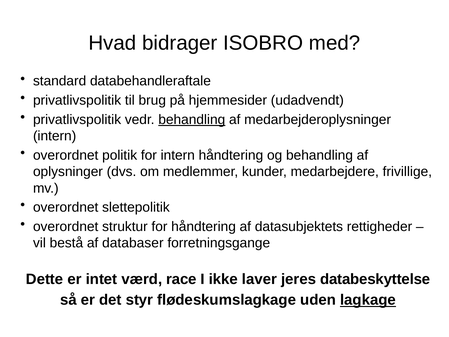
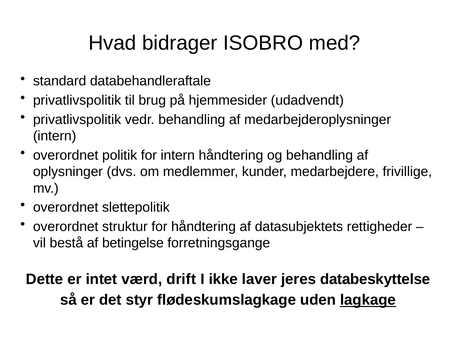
behandling underline: present -> none (192, 119)
databaser: databaser -> betingelse (133, 243)
race: race -> drift (181, 279)
